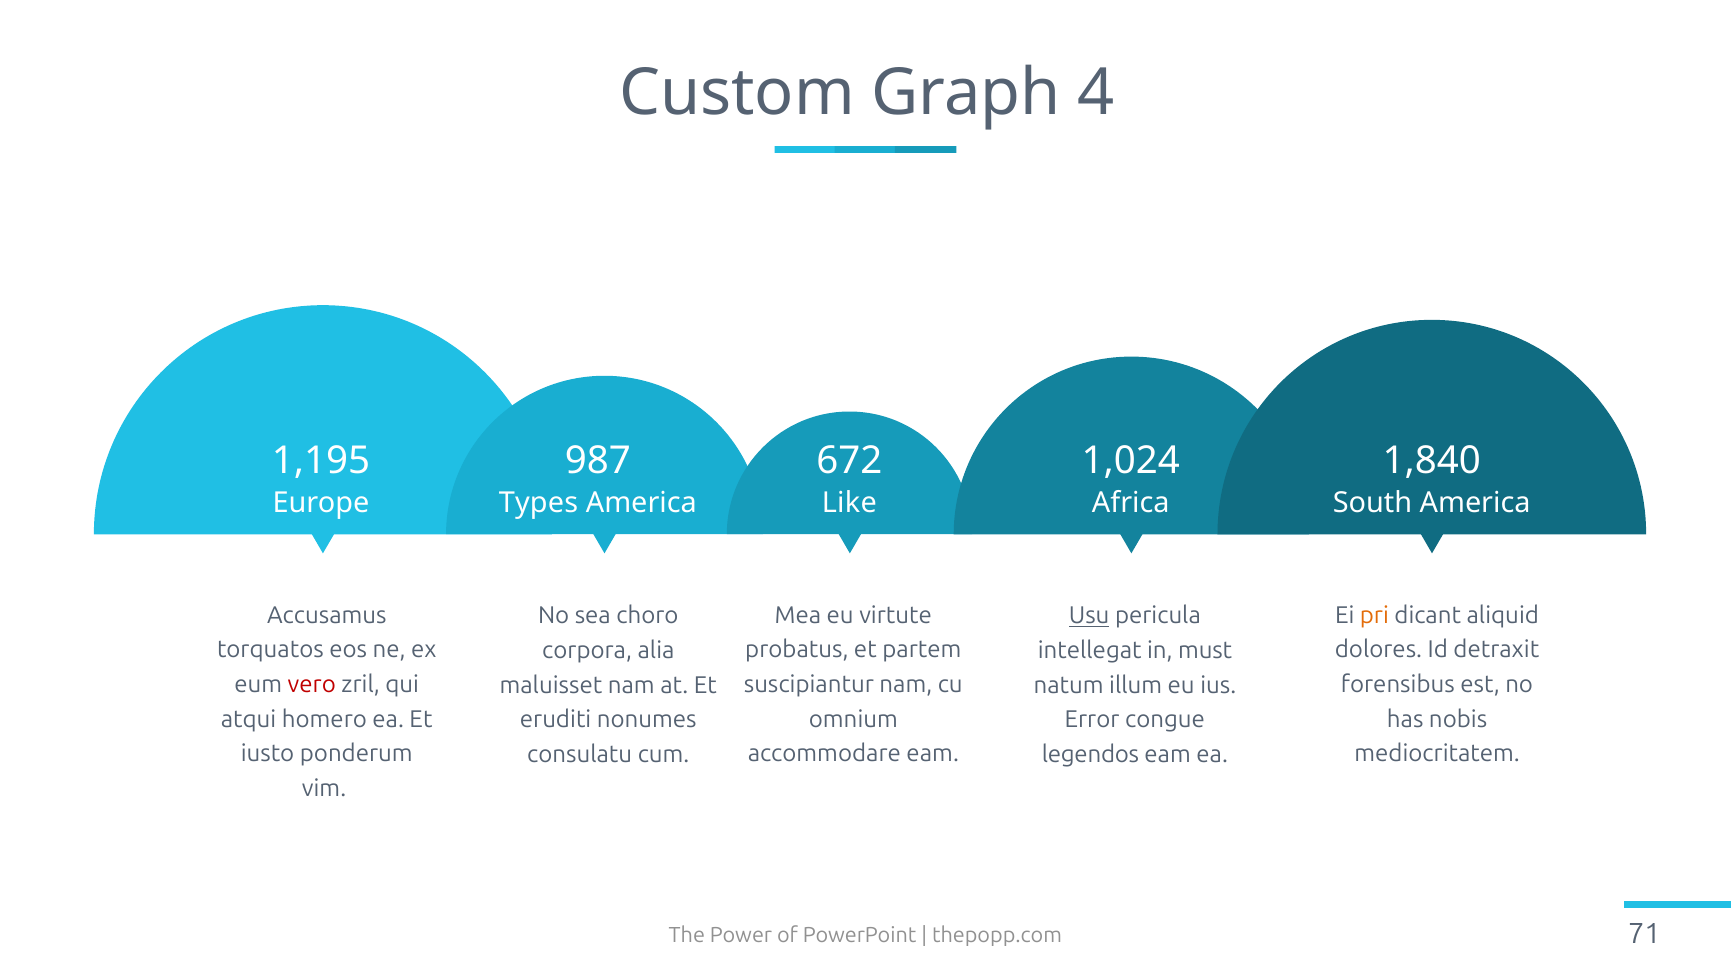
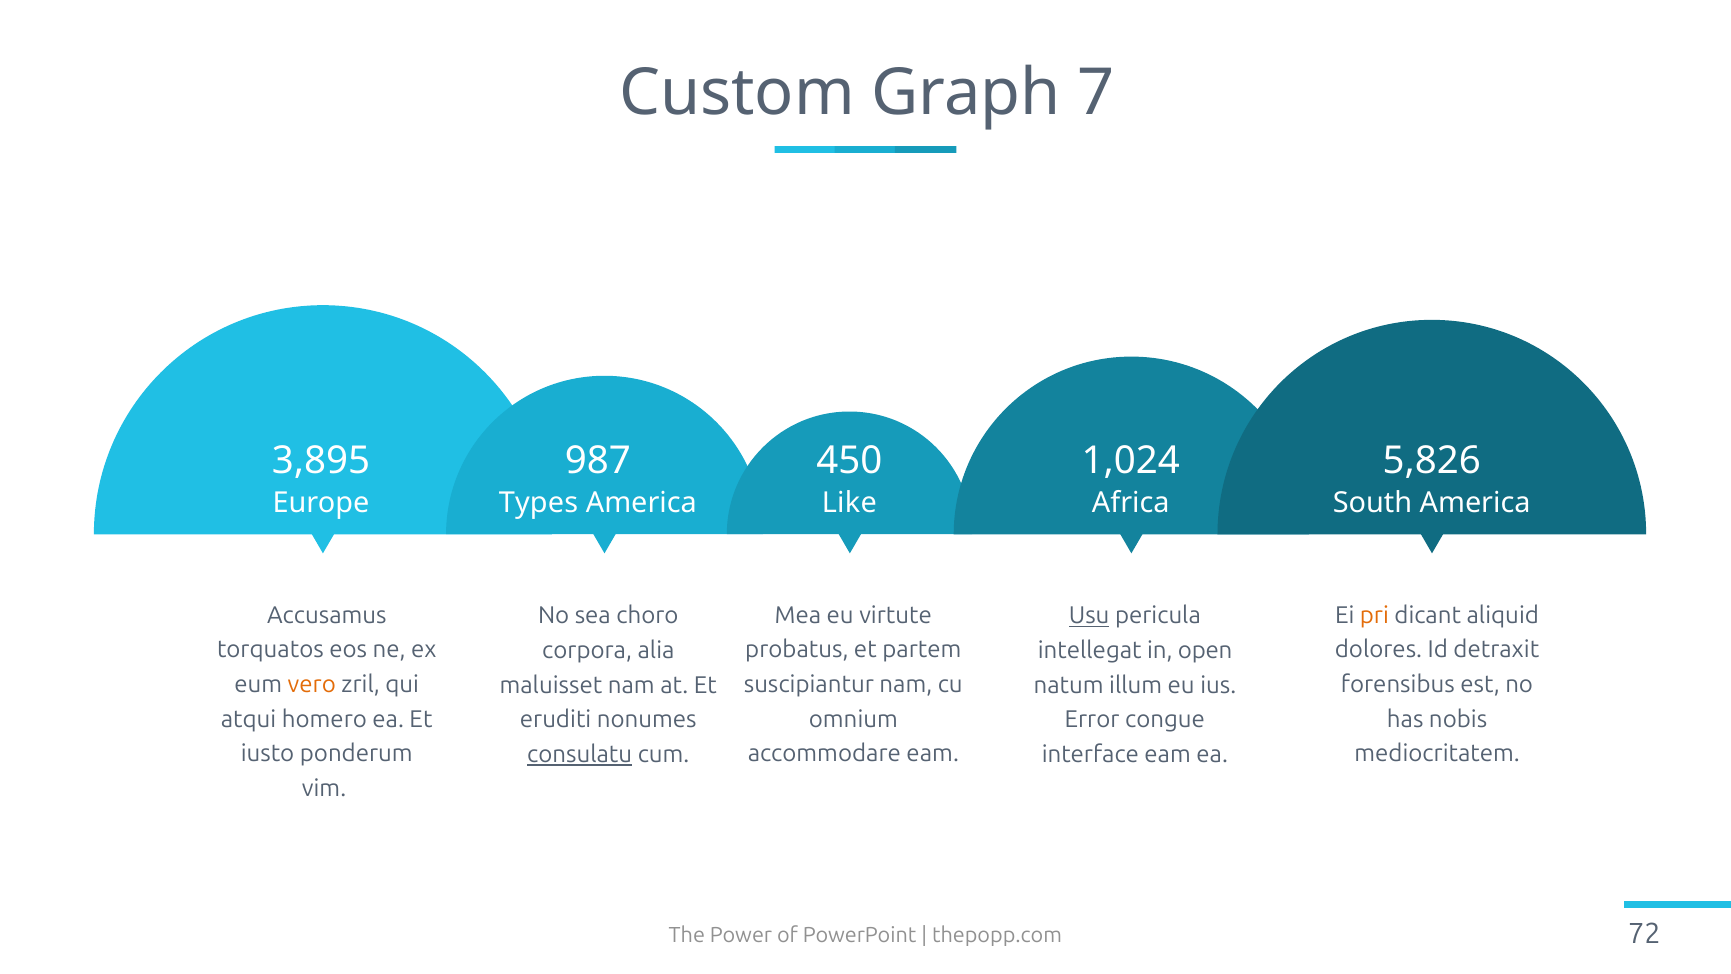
4: 4 -> 7 (1096, 93)
1,195: 1,195 -> 3,895 (321, 460)
672: 672 -> 450 (849, 460)
1,840: 1,840 -> 5,826 (1432, 460)
must: must -> open (1205, 650)
vero colour: red -> orange (312, 684)
consulatu underline: none -> present (580, 754)
legendos: legendos -> interface (1090, 754)
71: 71 -> 72 (1644, 934)
